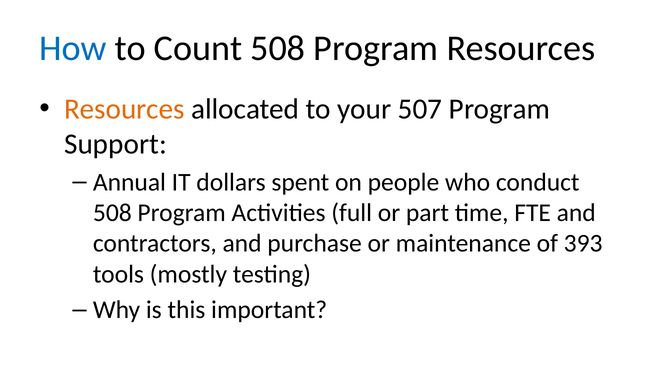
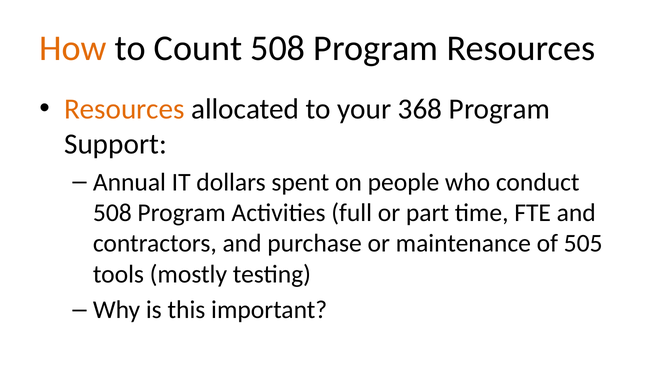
How colour: blue -> orange (73, 48)
507: 507 -> 368 (420, 109)
393: 393 -> 505 (583, 244)
